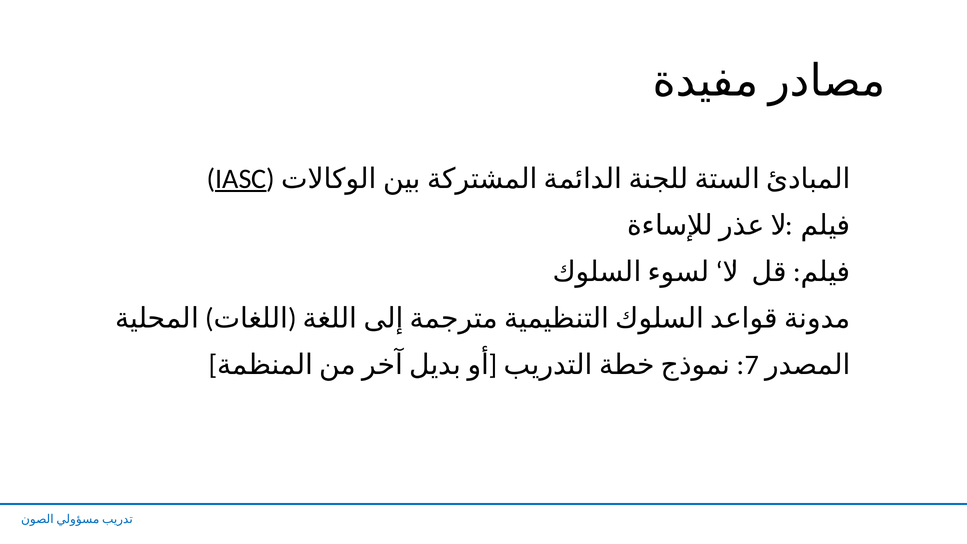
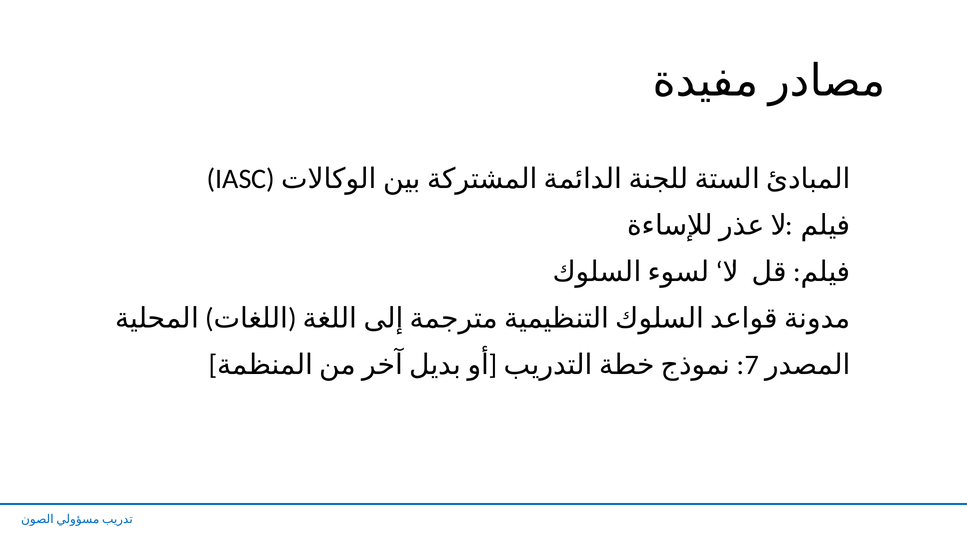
IASC underline: present -> none (241, 179)
